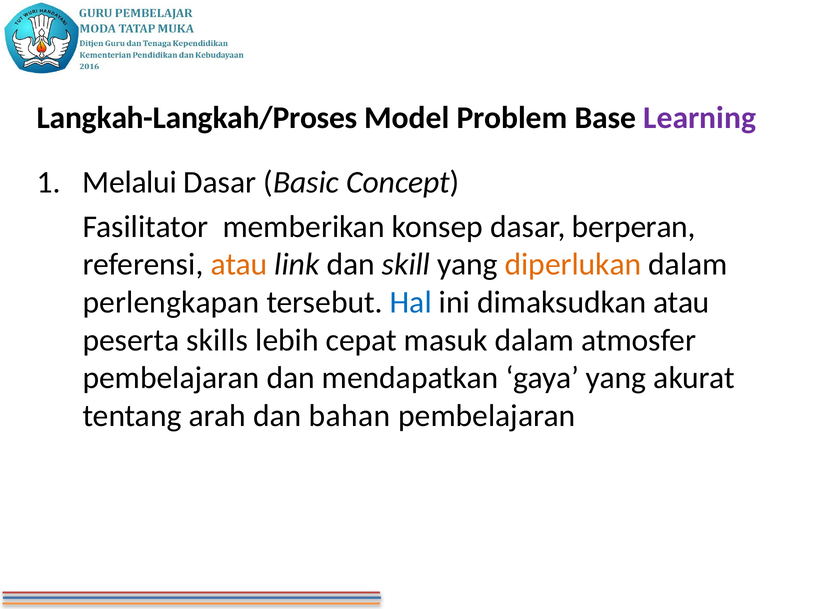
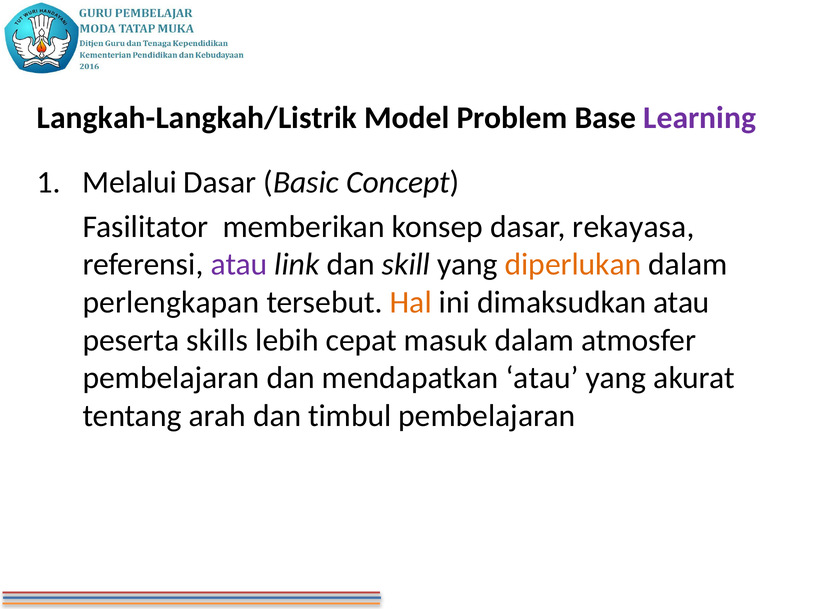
Langkah-Langkah/Proses: Langkah-Langkah/Proses -> Langkah-Langkah/Listrik (197, 118)
berperan: berperan -> rekayasa (634, 227)
atau colour: orange -> purple (239, 265)
Hal colour: blue -> orange (411, 303)
mendapatkan gaya: gaya -> atau (542, 378)
bahan: bahan -> timbul (350, 416)
